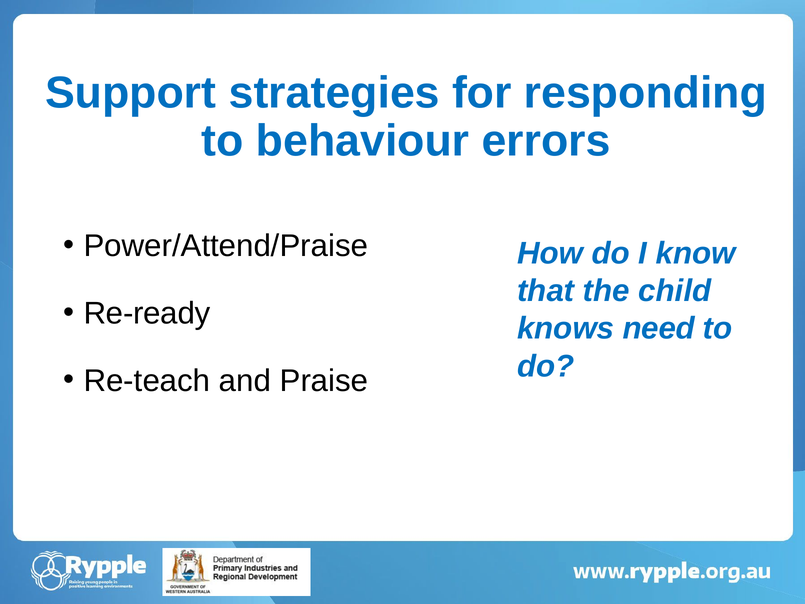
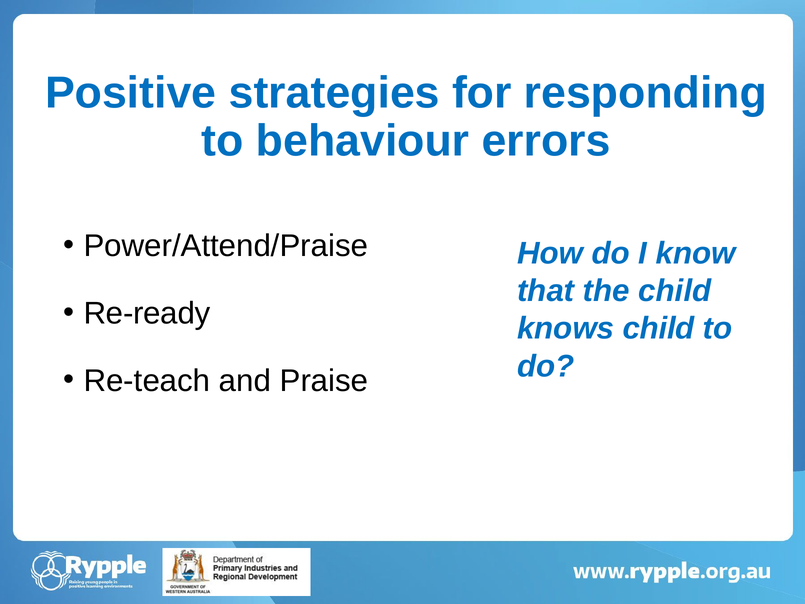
Support: Support -> Positive (131, 93)
knows need: need -> child (659, 328)
